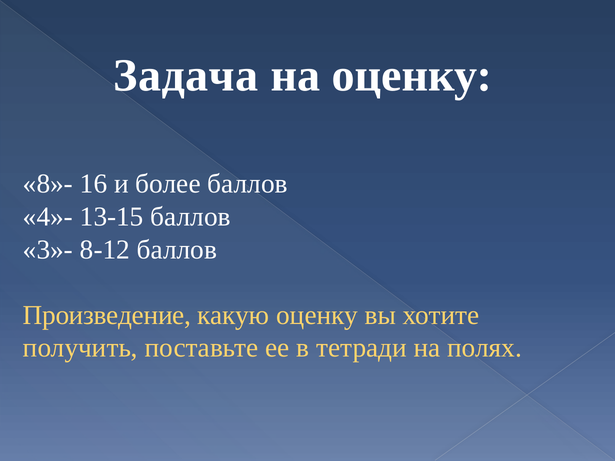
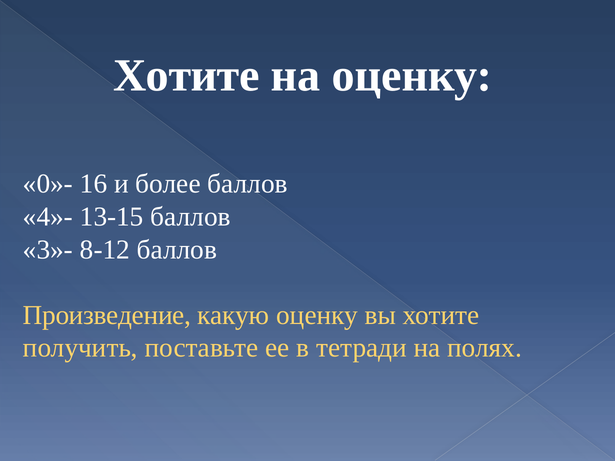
Задача: Задача -> Хотите (186, 76)
8»-: 8»- -> 0»- (48, 184)
